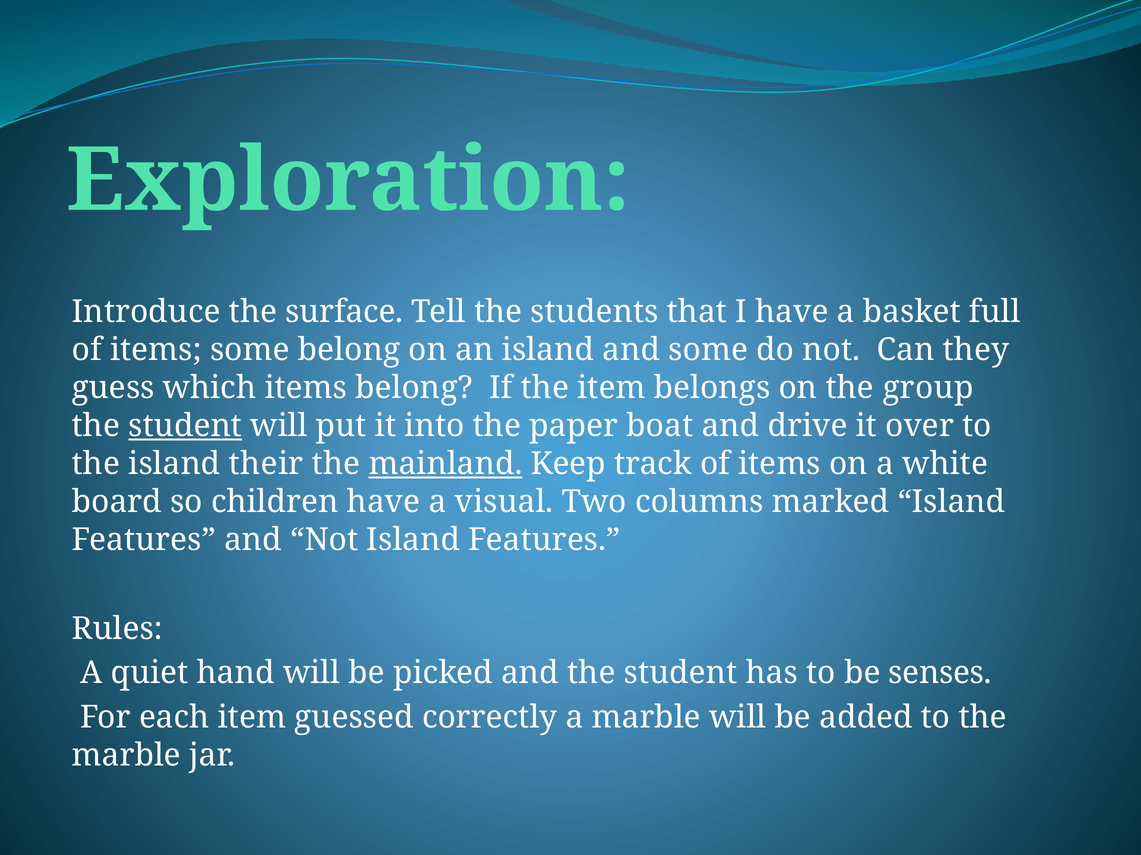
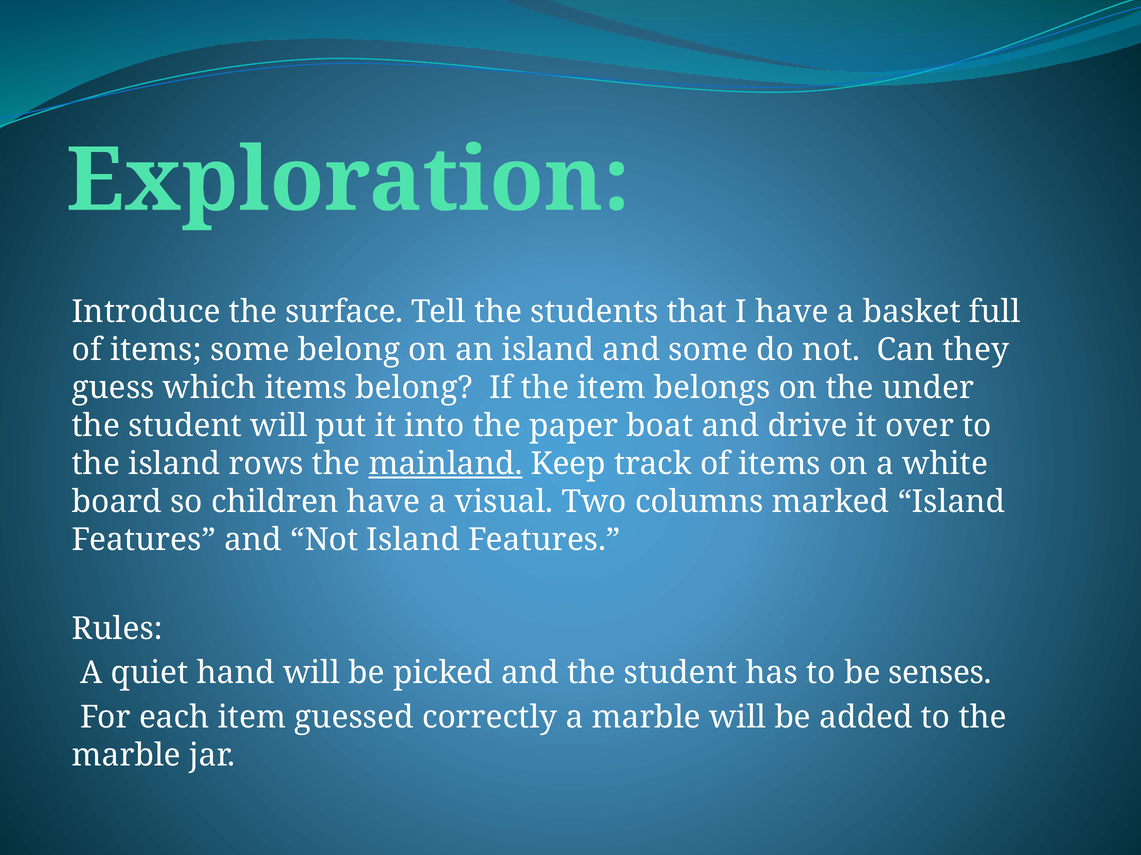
group: group -> under (928, 388)
student underline: present -> none (185, 426)
their: their -> rows (266, 464)
